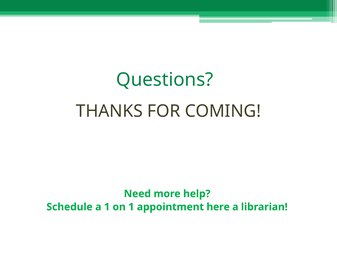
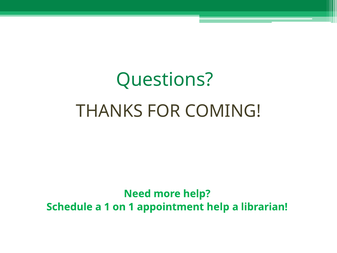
appointment here: here -> help (218, 207)
